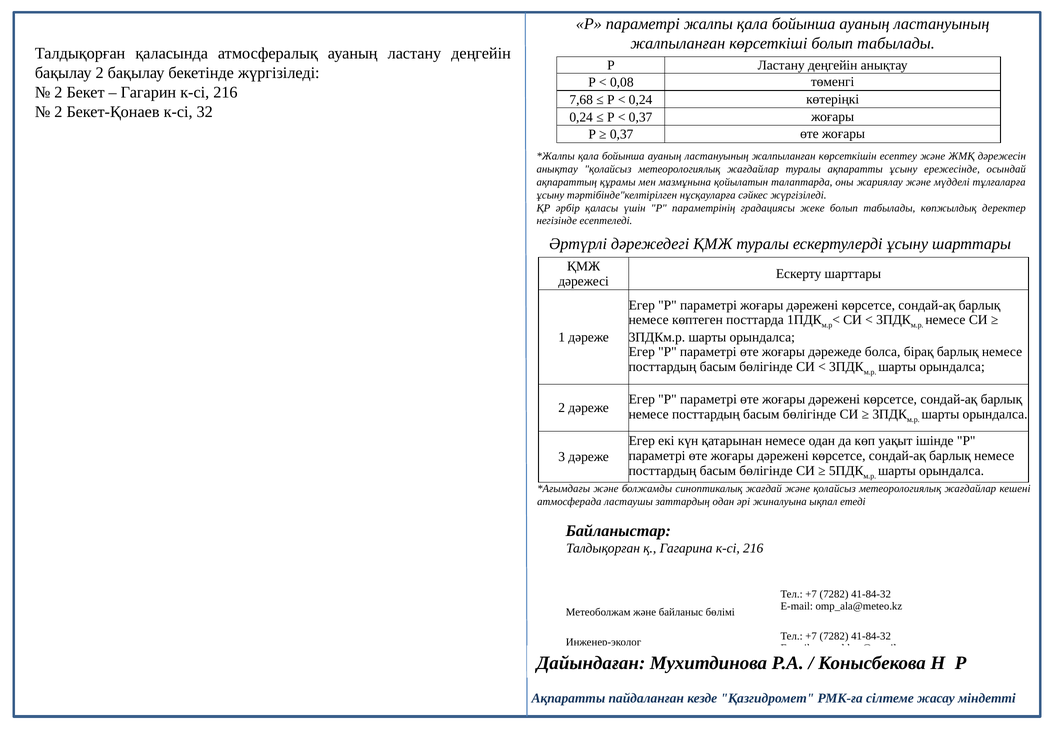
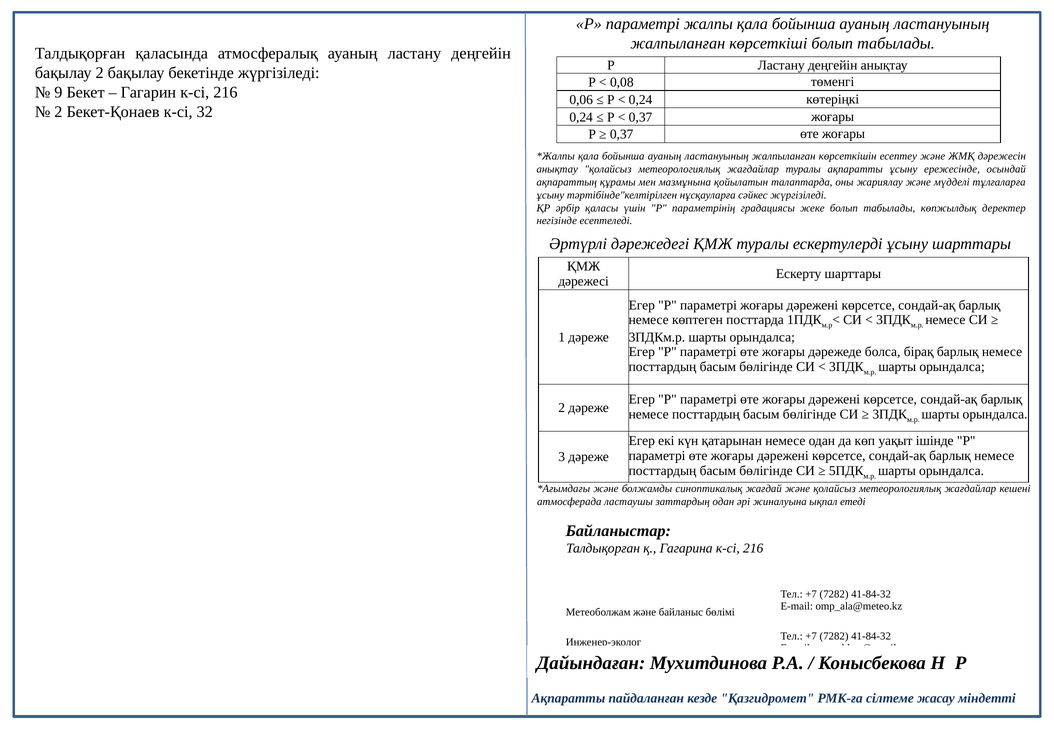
2: 2 -> 9 (58, 93)
7,68: 7,68 -> 0,06 (581, 100)
